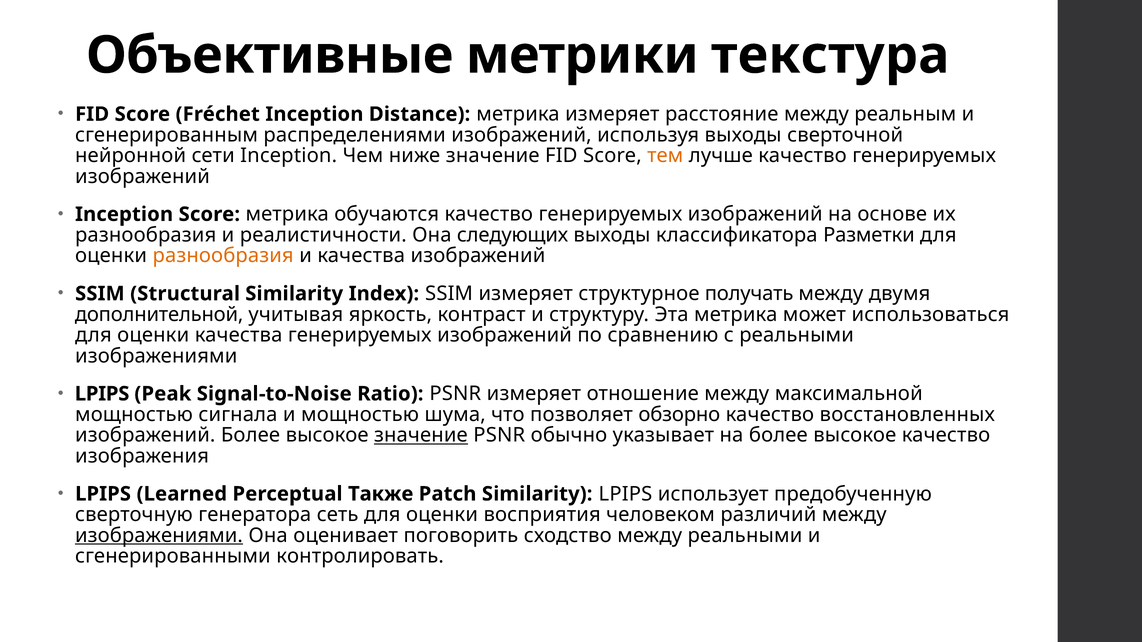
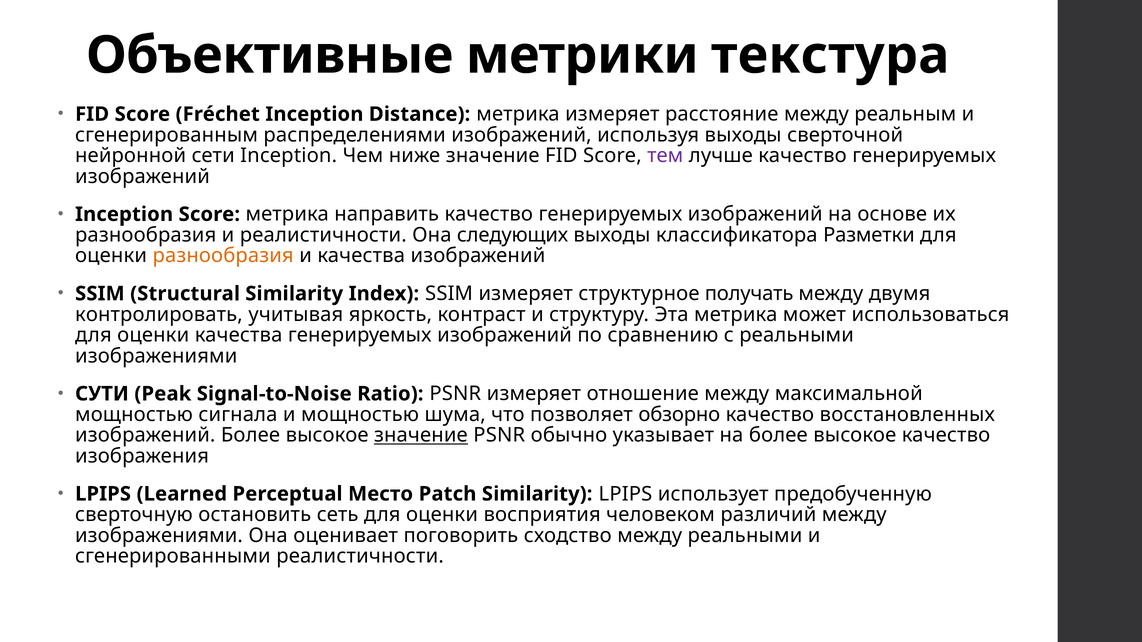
тем colour: orange -> purple (665, 156)
обучаются: обучаются -> направить (387, 214)
дополнительной: дополнительной -> контролировать (159, 315)
LPIPS: LPIPS -> СУТИ (102, 394)
Также: Также -> Место (381, 494)
генератора: генератора -> остановить (255, 515)
изображениями underline: present -> none (159, 536)
сгенерированными контролировать: контролировать -> реалистичности (360, 556)
